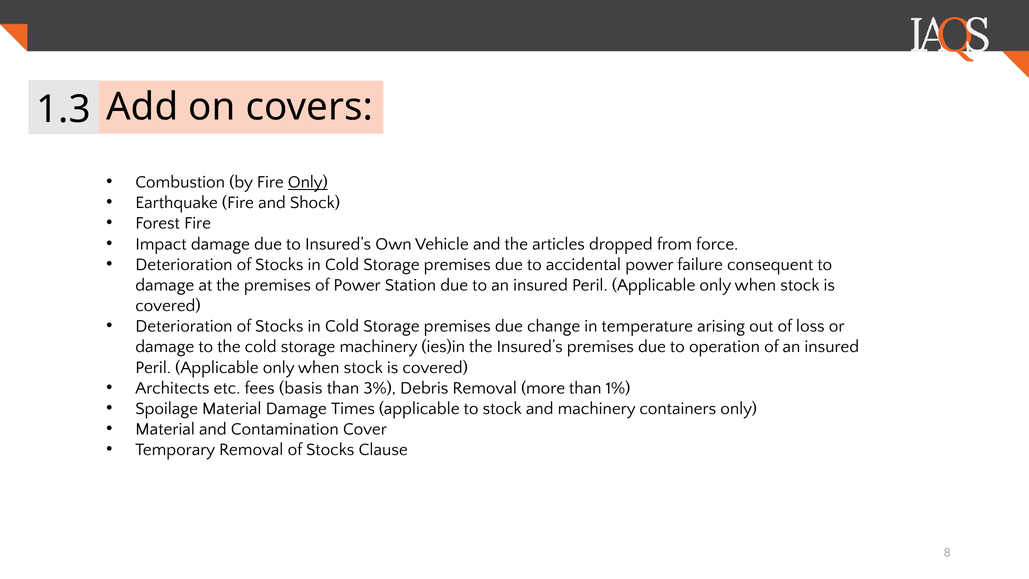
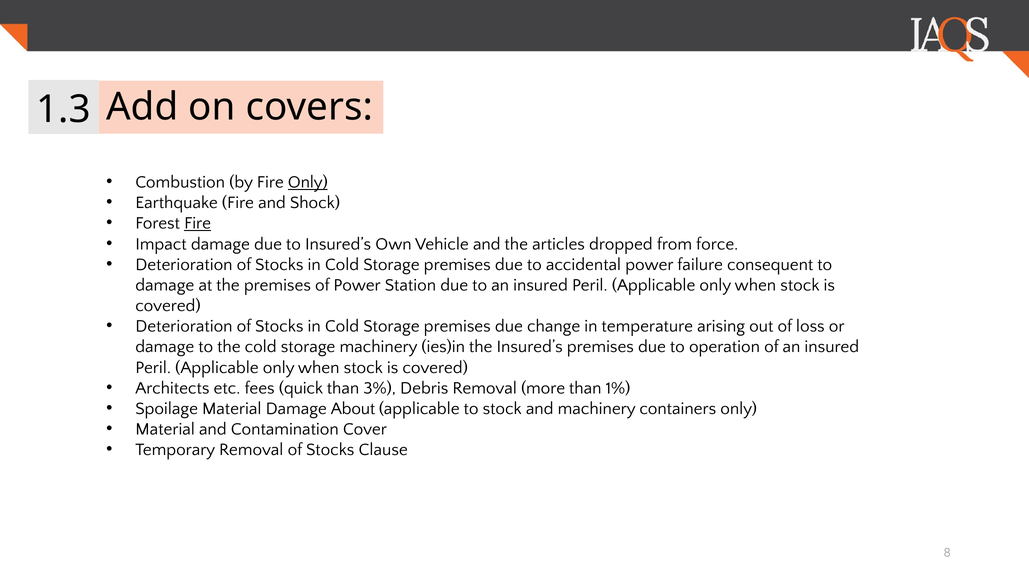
Fire underline: none -> present (198, 223)
basis: basis -> quick (301, 388)
Times: Times -> About (353, 408)
